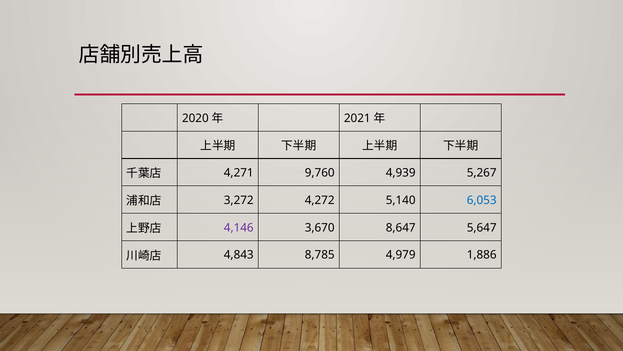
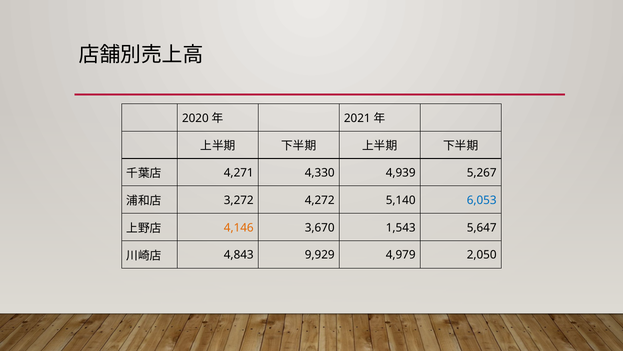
9,760: 9,760 -> 4,330 (320, 173)
4,146 colour: purple -> orange (239, 227)
8,647: 8,647 -> 1,543 (401, 227)
8,785: 8,785 -> 9,929 (320, 255)
1,886: 1,886 -> 2,050 (482, 255)
